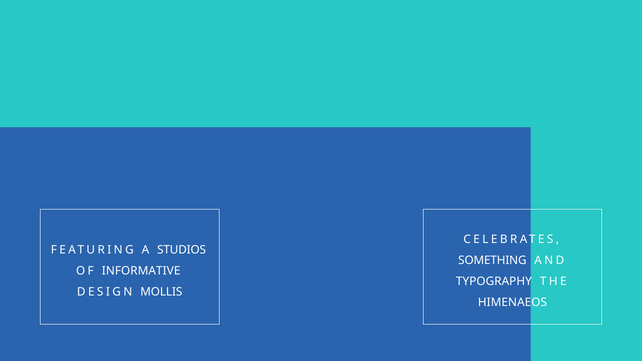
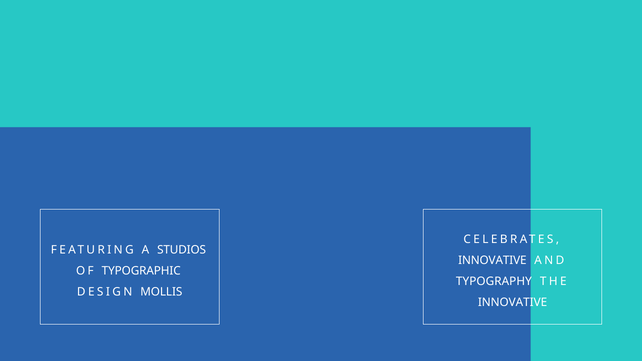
SOMETHING: SOMETHING -> INNOVATIVE (492, 261)
INFORMATIVE: INFORMATIVE -> TYPOGRAPHIC (141, 271)
HIMENAEOS: HIMENAEOS -> INNOVATIVE (513, 303)
